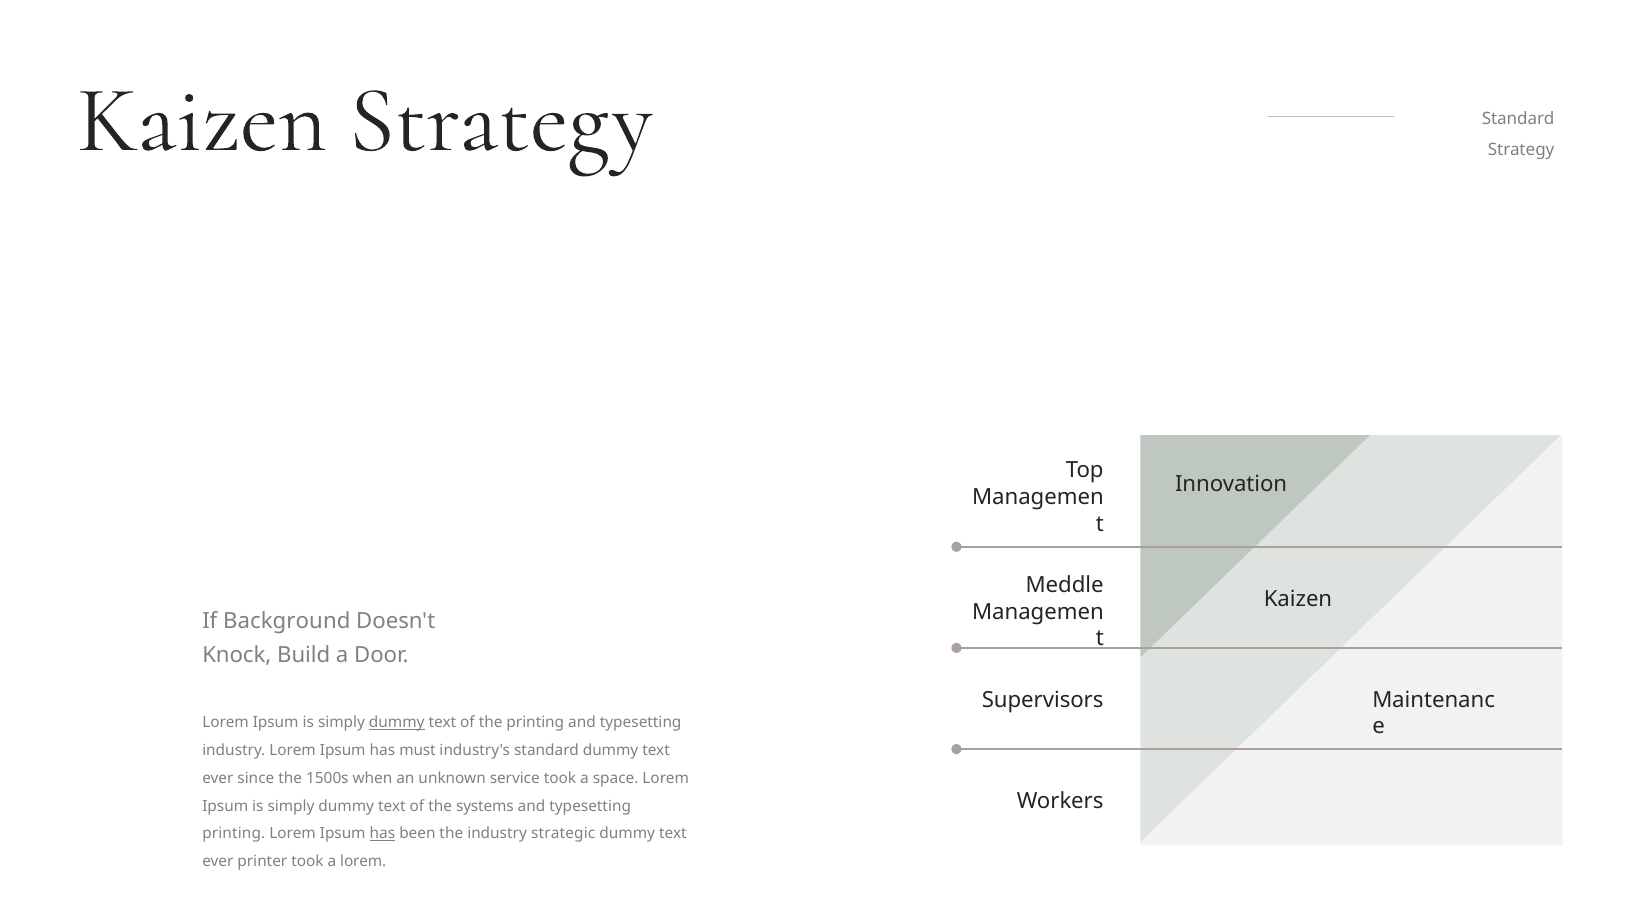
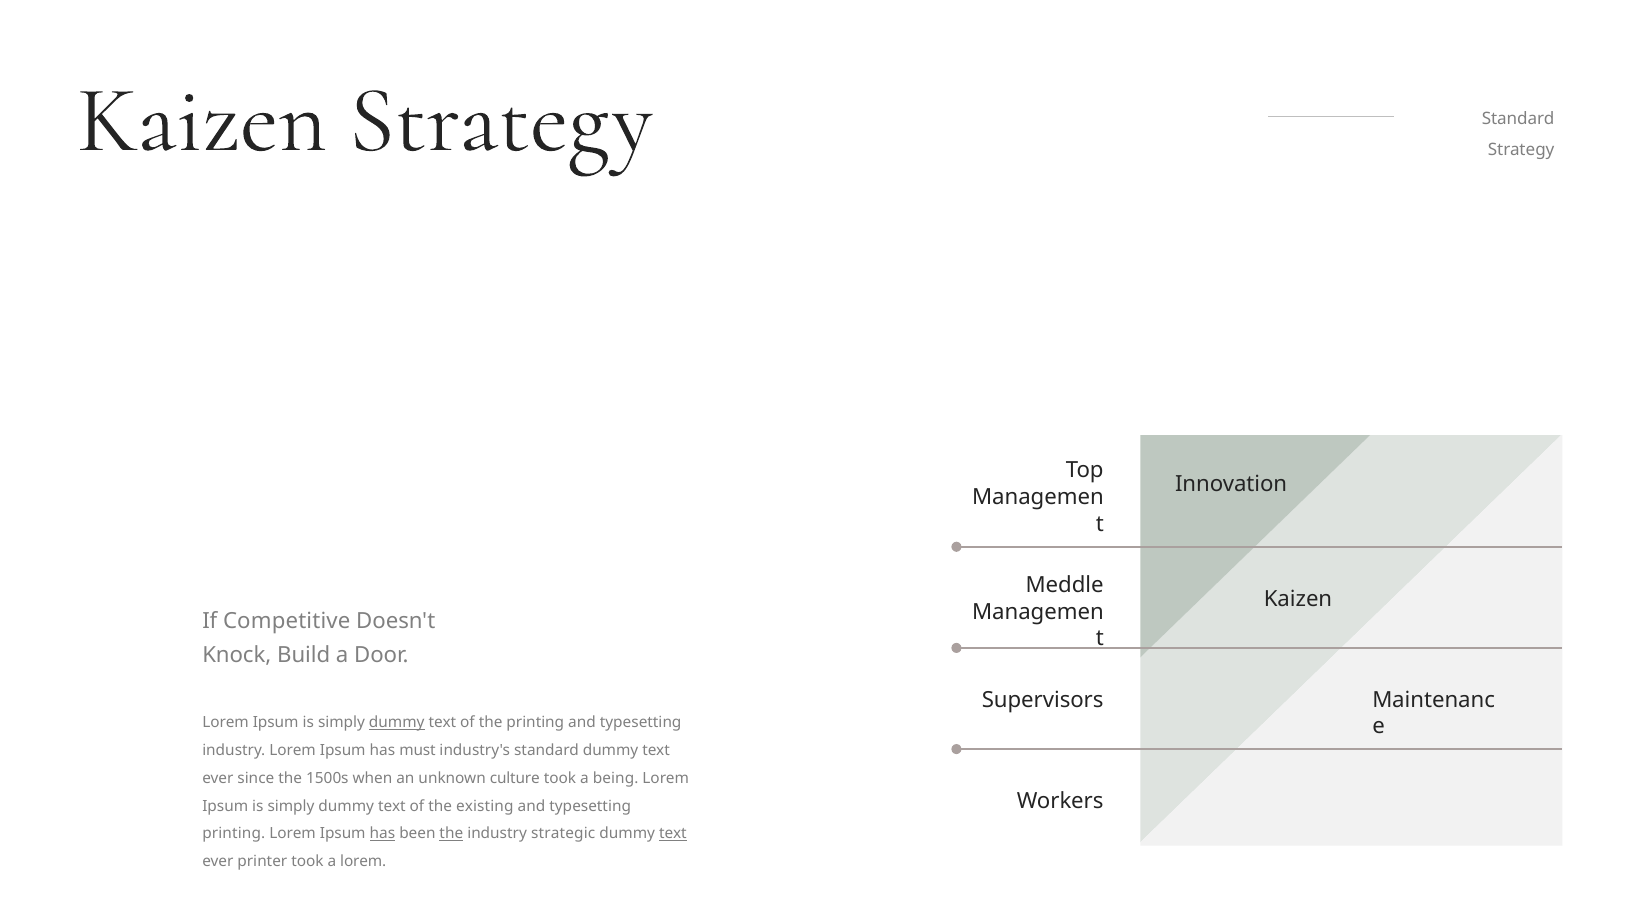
Background: Background -> Competitive (287, 621)
service: service -> culture (515, 778)
space: space -> being (616, 778)
systems: systems -> existing (485, 806)
the underline: none -> present (451, 834)
text underline: none -> present (673, 834)
